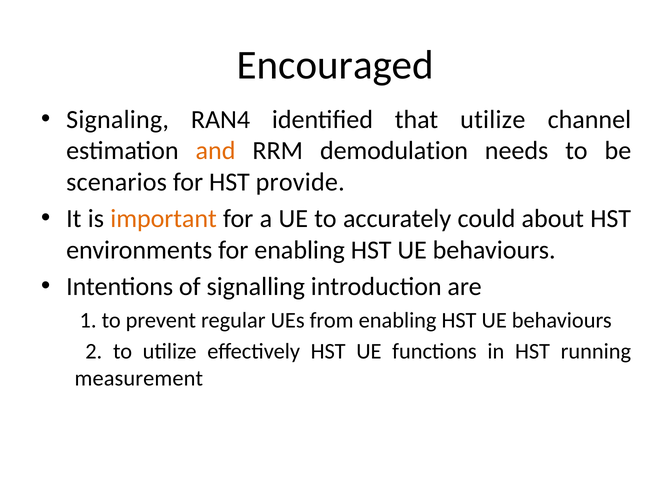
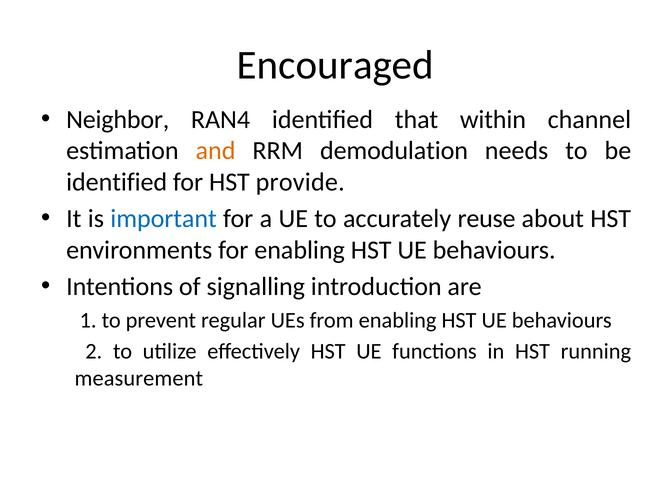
Signaling: Signaling -> Neighbor (118, 119)
that utilize: utilize -> within (493, 119)
scenarios: scenarios -> identified (117, 182)
important colour: orange -> blue (164, 218)
could: could -> reuse (487, 218)
